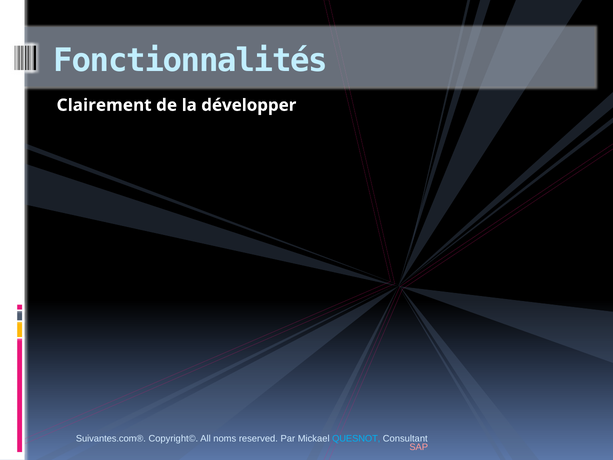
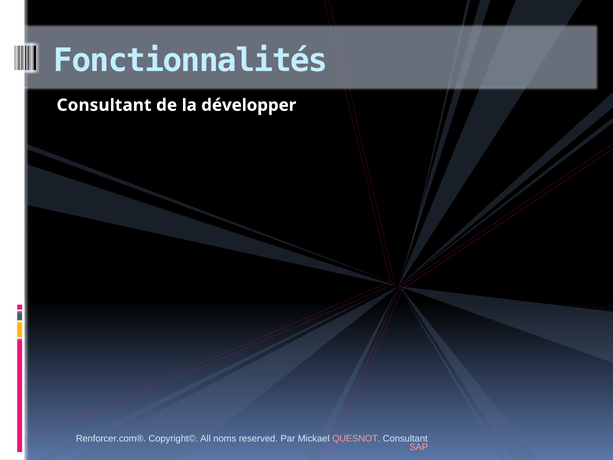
Clairement: Clairement -> Consultant (104, 105)
Suivantes.com®: Suivantes.com® -> Renforcer.com® (111, 438)
QUESNOT colour: light blue -> pink (356, 438)
